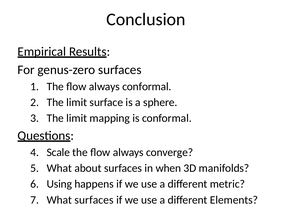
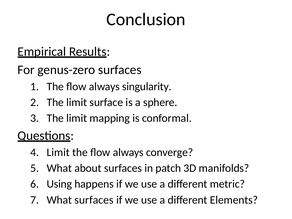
always conformal: conformal -> singularity (147, 86)
Scale: Scale -> Limit (58, 152)
when: when -> patch (168, 168)
